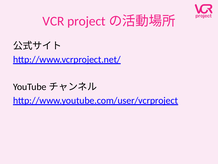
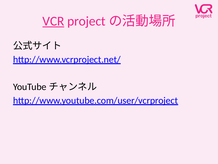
VCR underline: none -> present (53, 21)
